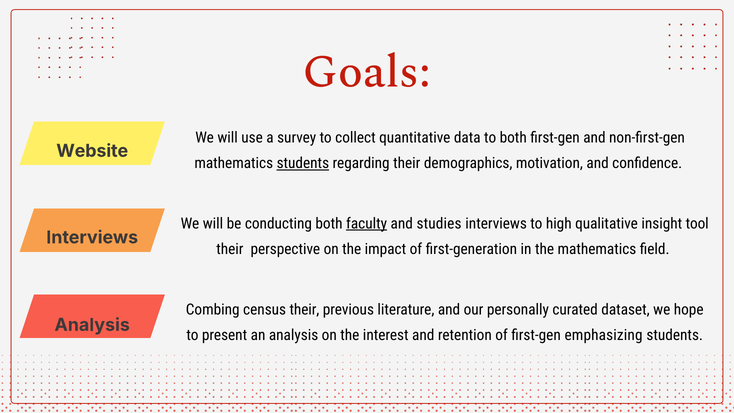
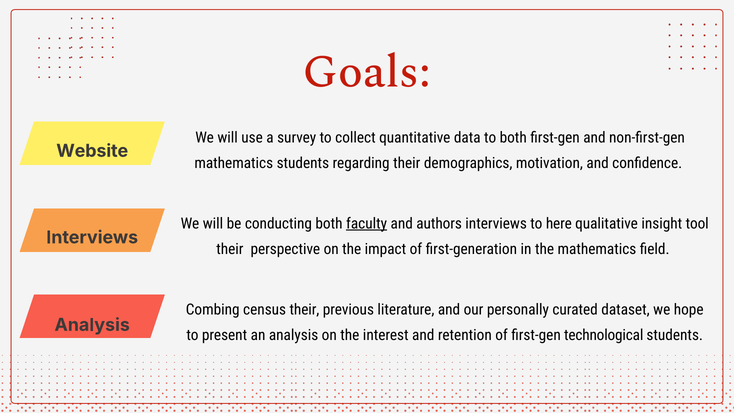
students underline: present -> none (303, 163)
studies: studies -> authors (439, 223)
high: high -> here (559, 223)
emphasizing: emphasizing -> technological (604, 335)
